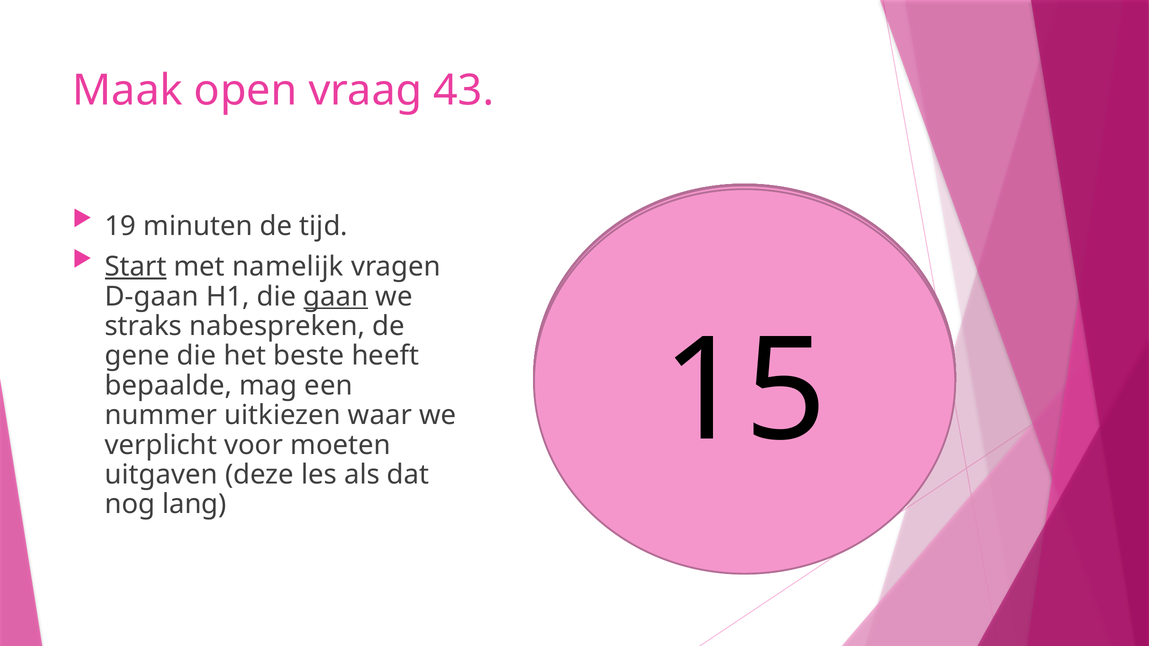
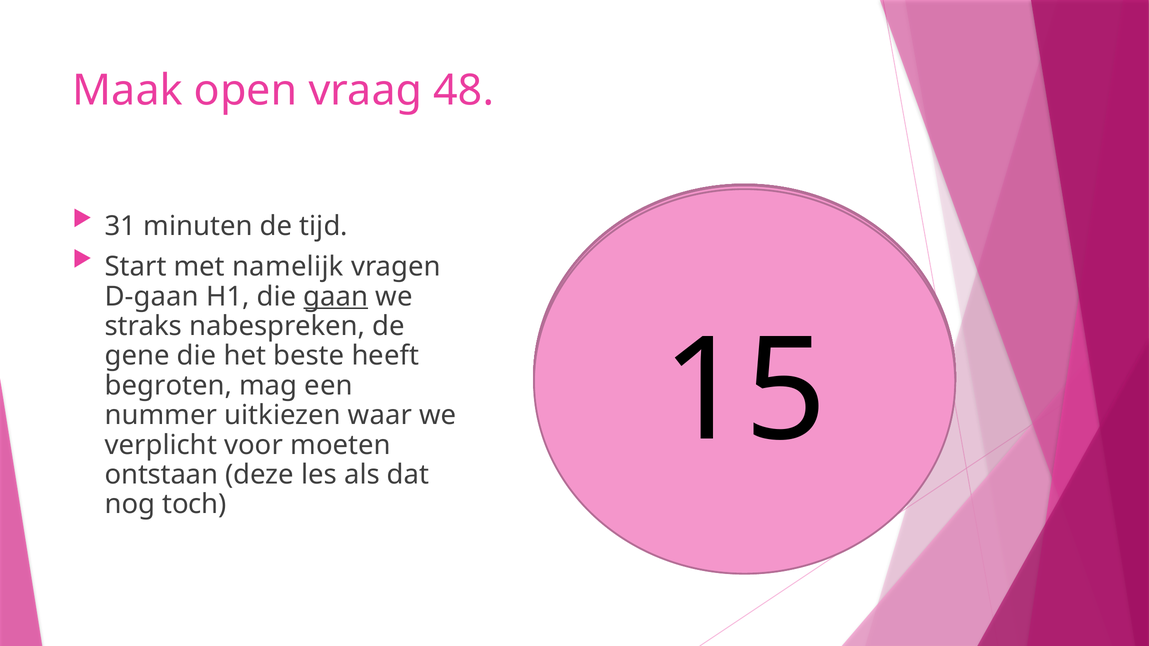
43: 43 -> 48 (464, 91)
19: 19 -> 31 (120, 226)
Start underline: present -> none (136, 267)
bepaalde: bepaalde -> begroten (168, 386)
uitgaven: uitgaven -> ontstaan (161, 475)
lang: lang -> toch (194, 505)
